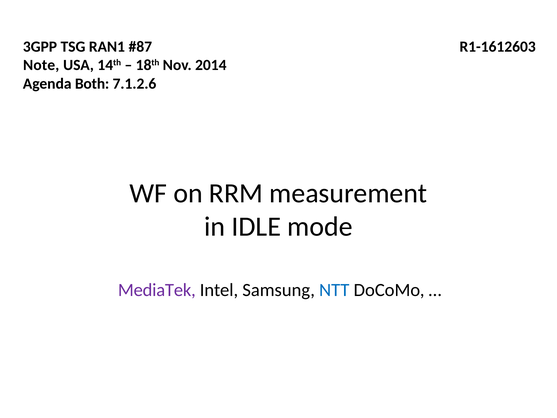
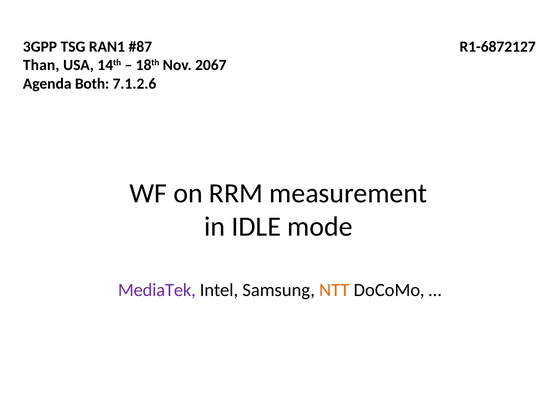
R1-1612603: R1-1612603 -> R1-6872127 (498, 47)
Note: Note -> Than (41, 65)
2014: 2014 -> 2067 (211, 65)
NTT colour: blue -> orange (334, 290)
